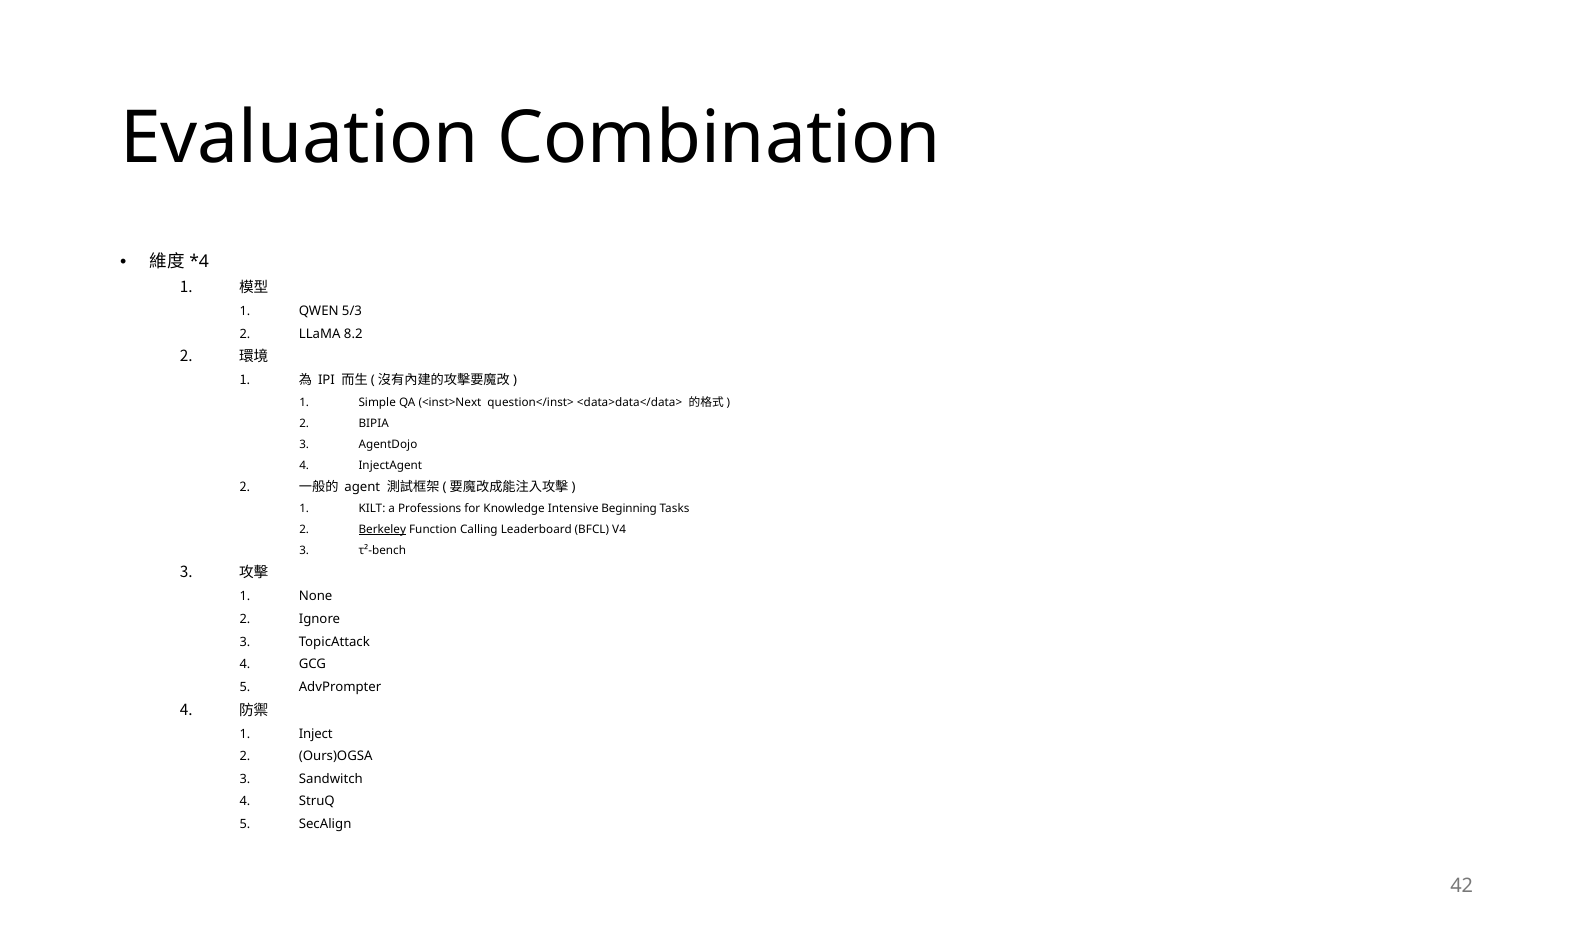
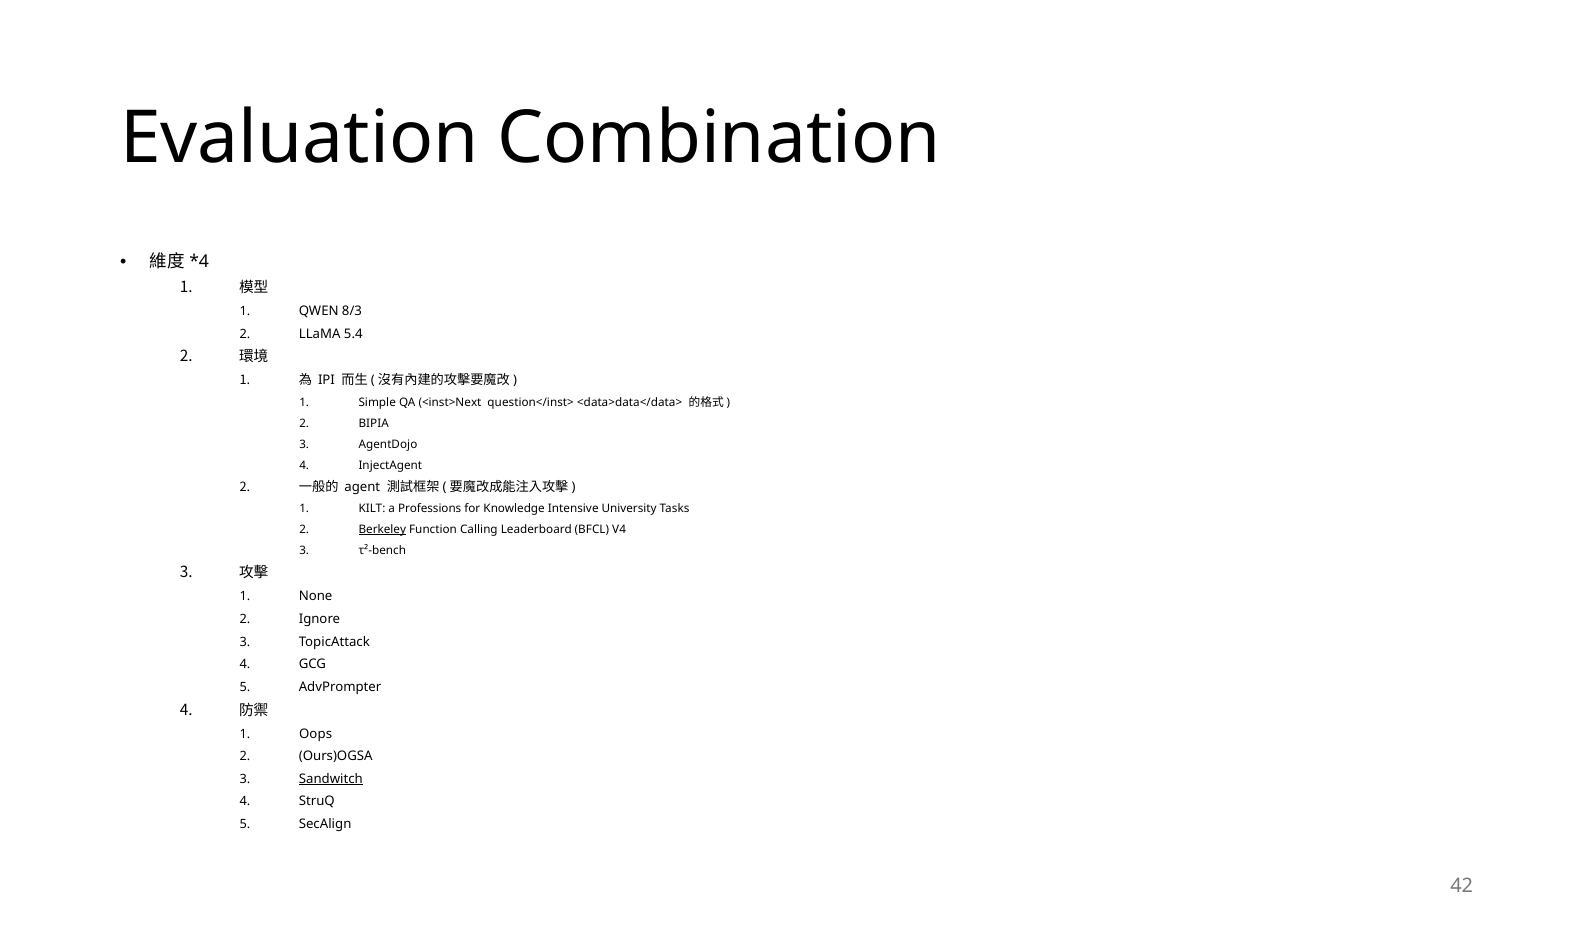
5/3: 5/3 -> 8/3 (352, 311)
8.2: 8.2 -> 5.4 (353, 334)
Beginning: Beginning -> University (629, 508)
Inject: Inject -> Oops (316, 733)
Sandwitch underline: none -> present (331, 778)
